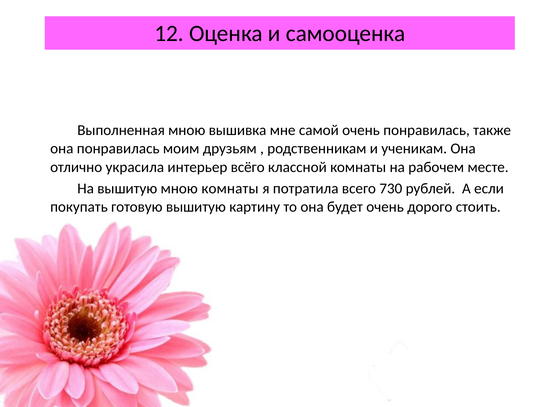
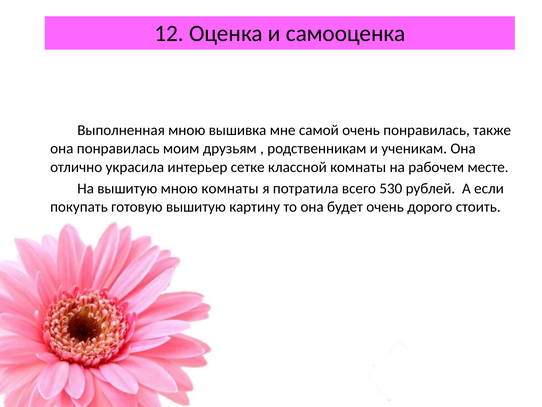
всёго: всёго -> сетке (248, 167)
730: 730 -> 530 (391, 188)
